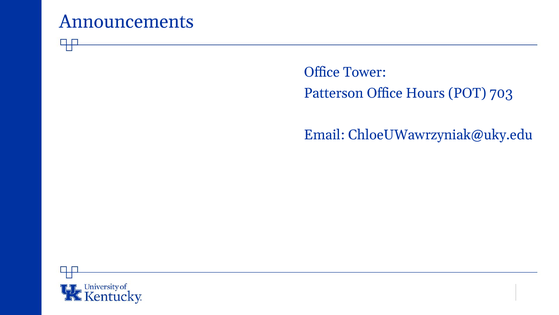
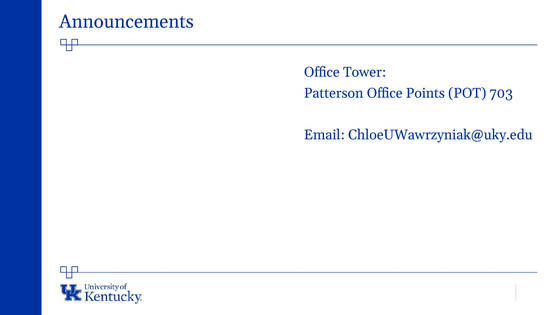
Hours: Hours -> Points (425, 93)
